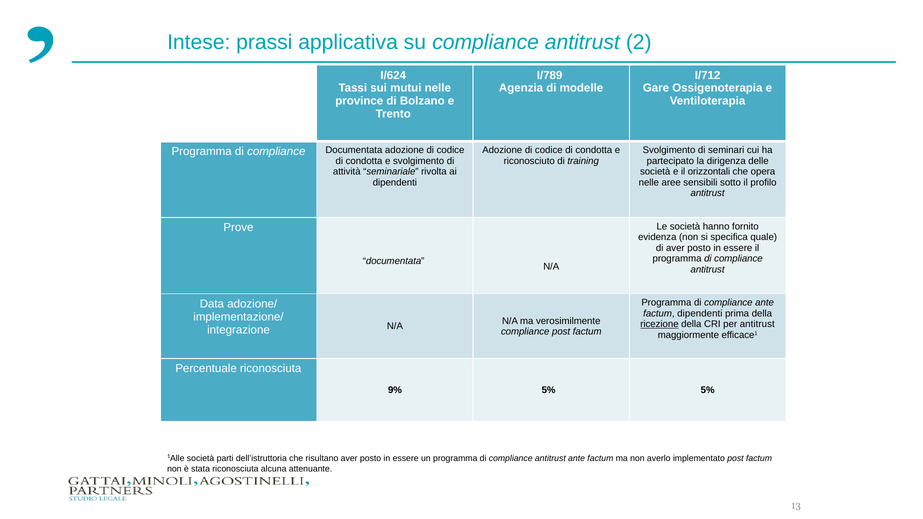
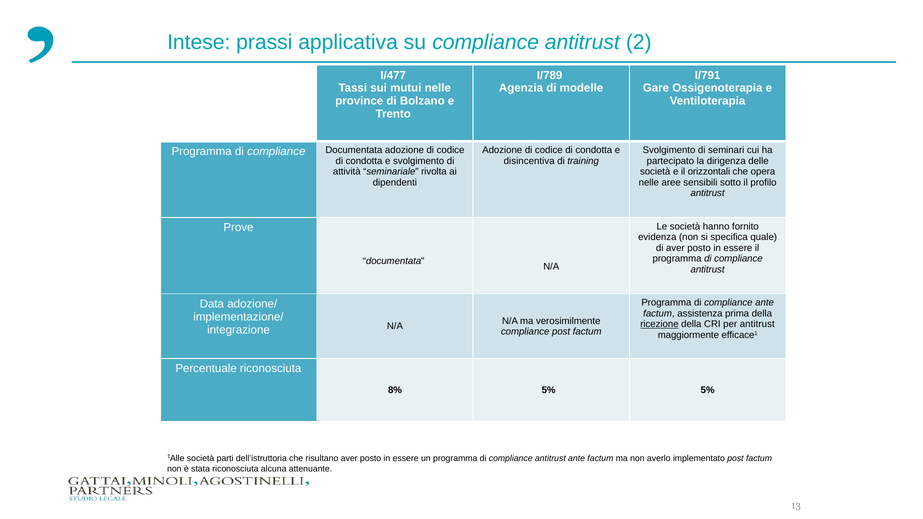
I/624: I/624 -> I/477 (393, 75)
I/712: I/712 -> I/791 (708, 75)
riconosciuto: riconosciuto -> disincentiva (529, 161)
factum dipendenti: dipendenti -> assistenza (700, 314)
9%: 9% -> 8% (395, 390)
